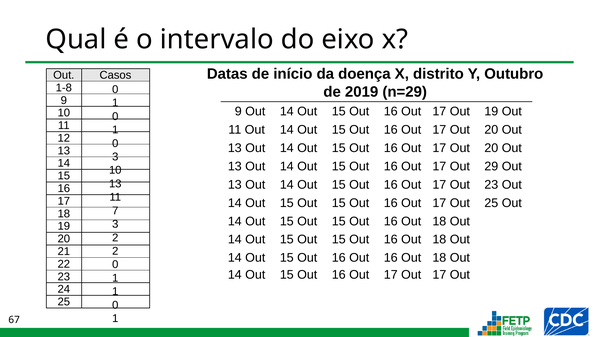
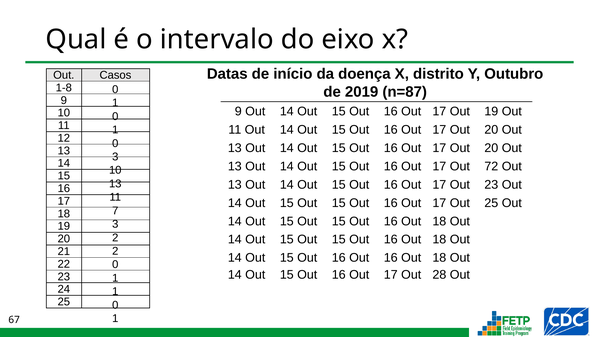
n=29: n=29 -> n=87 (405, 92)
29: 29 -> 72 (491, 166)
17 Out 17: 17 -> 28 (439, 275)
